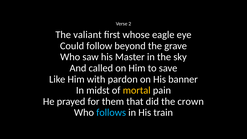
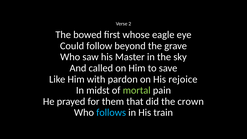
valiant: valiant -> bowed (87, 35)
banner: banner -> rejoice (183, 79)
mortal colour: yellow -> light green (137, 90)
